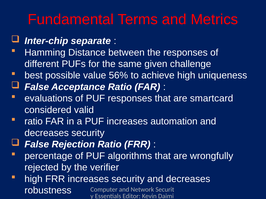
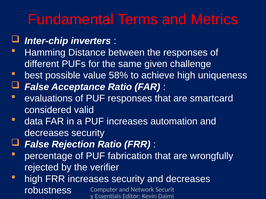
separate: separate -> inverters (91, 41)
56%: 56% -> 58% (118, 76)
ratio: ratio -> data (34, 122)
algorithms: algorithms -> fabrication (130, 156)
